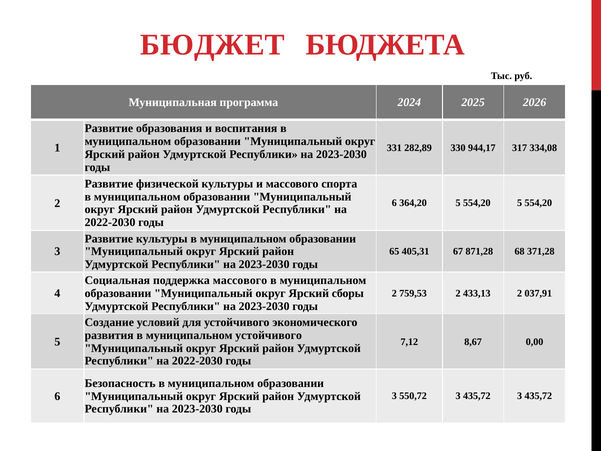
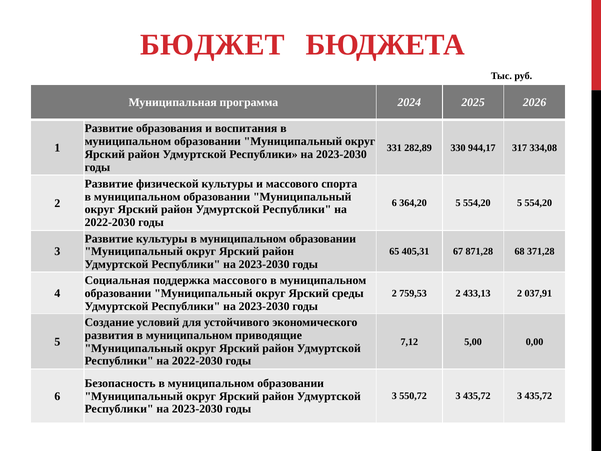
сборы: сборы -> среды (348, 293)
муниципальном устойчивого: устойчивого -> приводящие (269, 335)
8,67: 8,67 -> 5,00 (473, 342)
